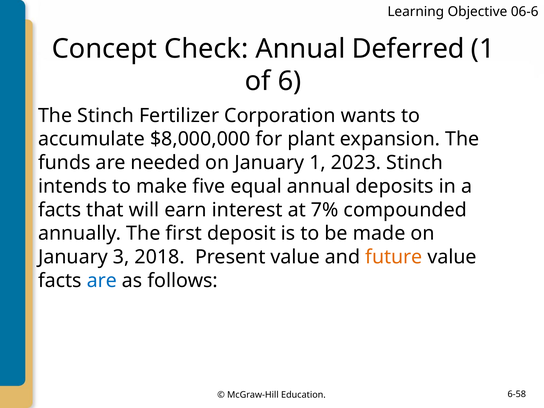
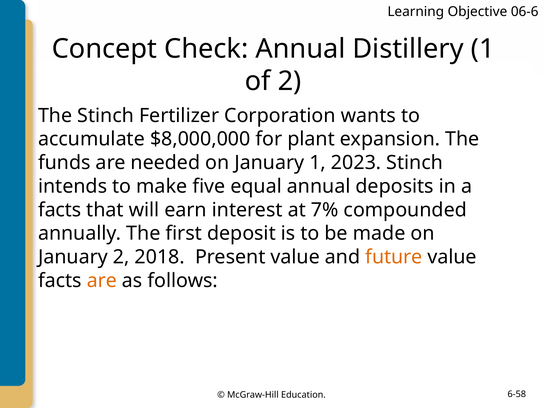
Deferred: Deferred -> Distillery (408, 49)
of 6: 6 -> 2 (290, 81)
January 3: 3 -> 2 (121, 257)
are colour: blue -> orange (102, 281)
